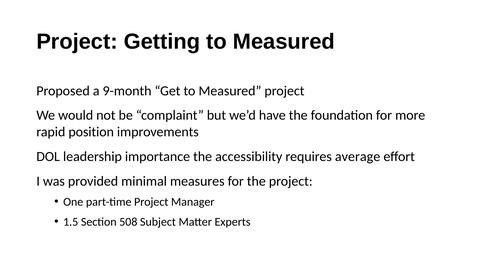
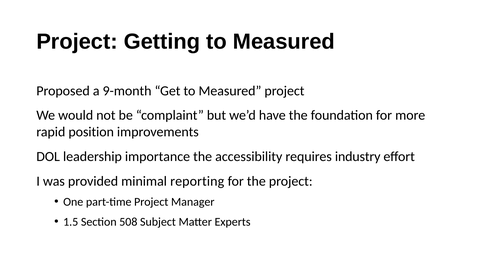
average: average -> industry (358, 157)
measures: measures -> reporting (197, 181)
